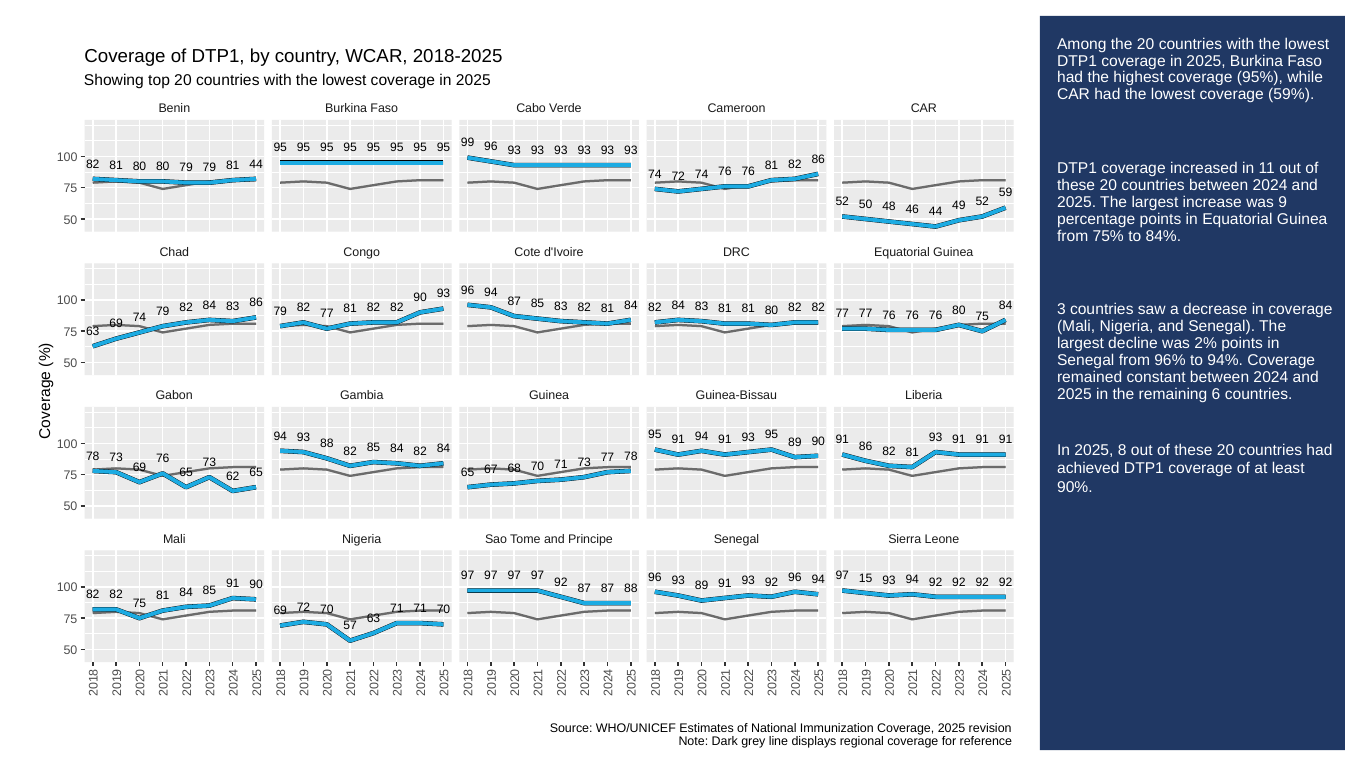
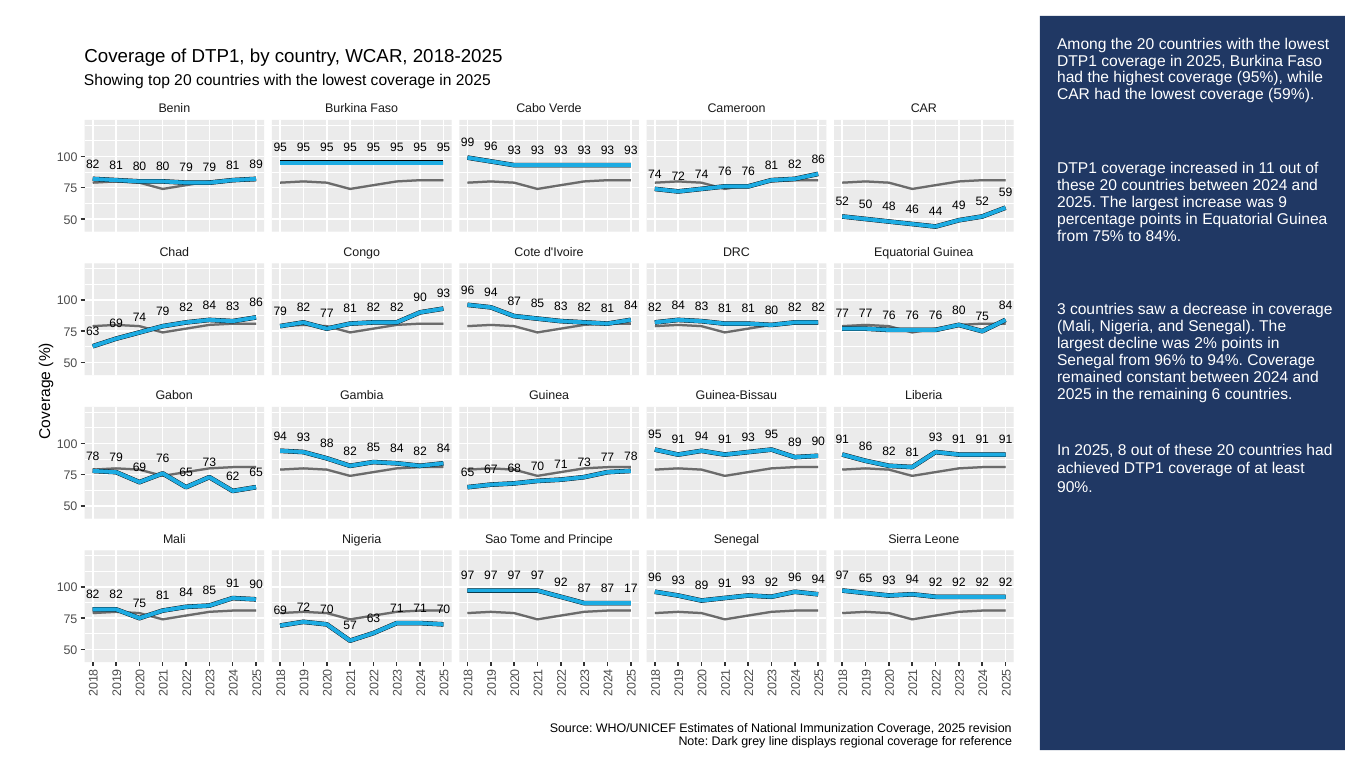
81 44: 44 -> 89 (256, 164)
78 73: 73 -> 79 (116, 457)
97 15: 15 -> 65 (866, 578)
87 88: 88 -> 17 (631, 588)
